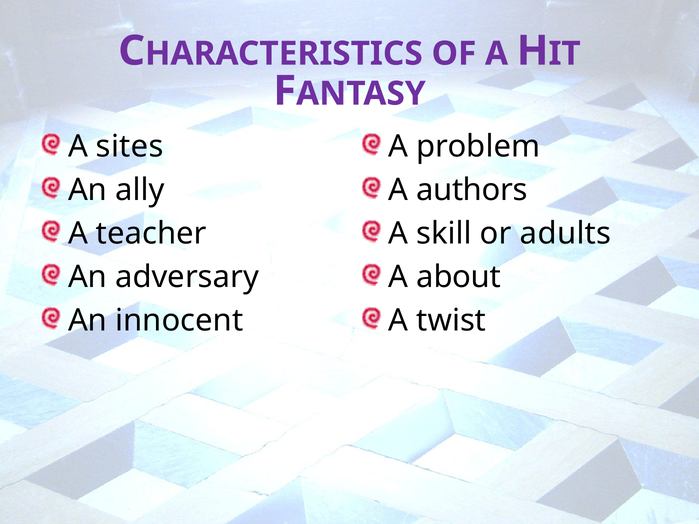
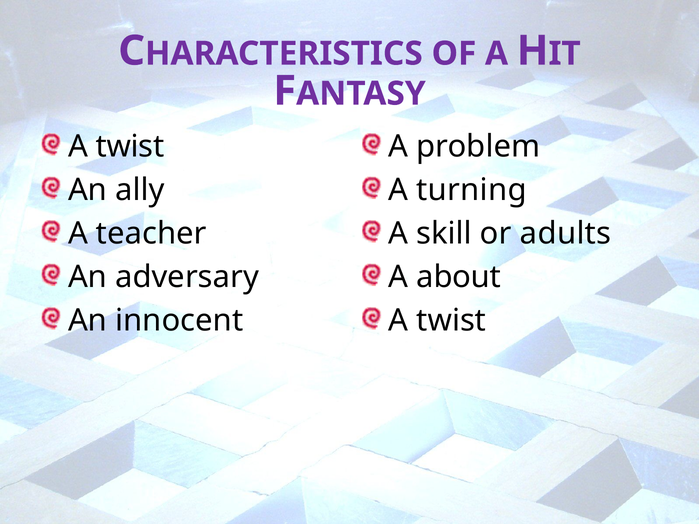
sites: sites -> twist (130, 147)
authors: authors -> turning (472, 190)
